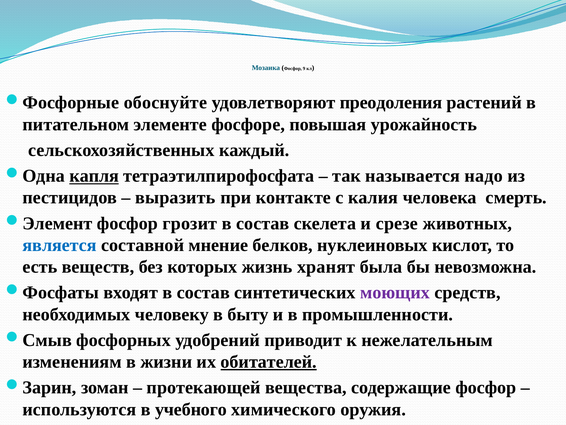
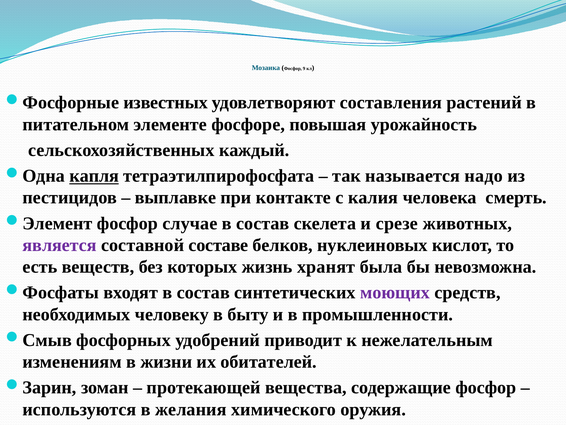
обоснуйте: обоснуйте -> известных (166, 103)
преодоления: преодоления -> составления (391, 103)
выразить: выразить -> выплавке (175, 197)
грозит: грозит -> случае (190, 223)
является colour: blue -> purple (60, 245)
мнение: мнение -> составе (218, 245)
обитателей underline: present -> none (269, 361)
учебного: учебного -> желания (191, 409)
